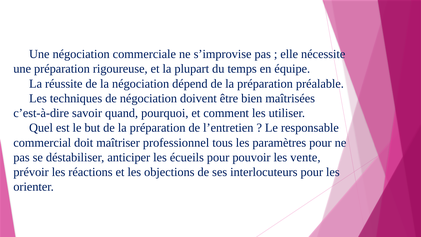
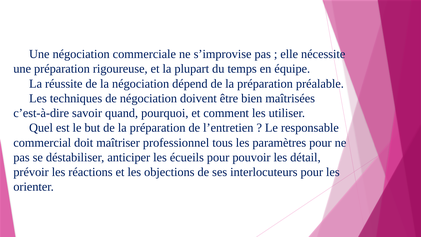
vente: vente -> détail (305, 157)
